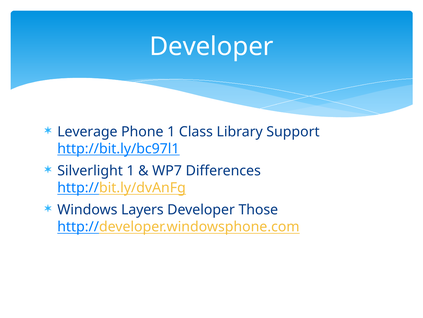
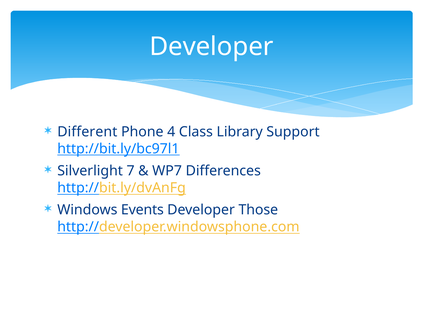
Leverage: Leverage -> Different (87, 131)
Phone 1: 1 -> 4 (171, 131)
Silverlight 1: 1 -> 7 (131, 170)
Layers: Layers -> Events (142, 209)
